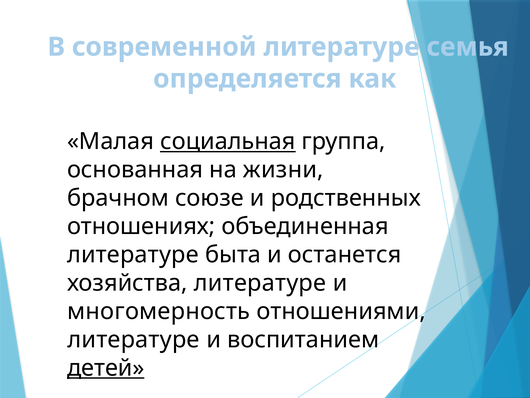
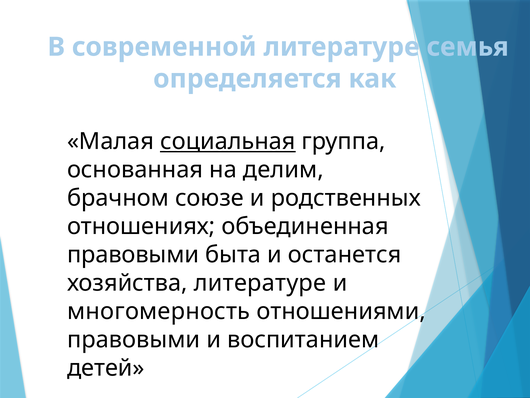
жизни: жизни -> делим (283, 170)
литературе: литературе -> правовыми (133, 254)
литературе: литературе -> правовыми (134, 339)
детей underline: present -> none (106, 367)
